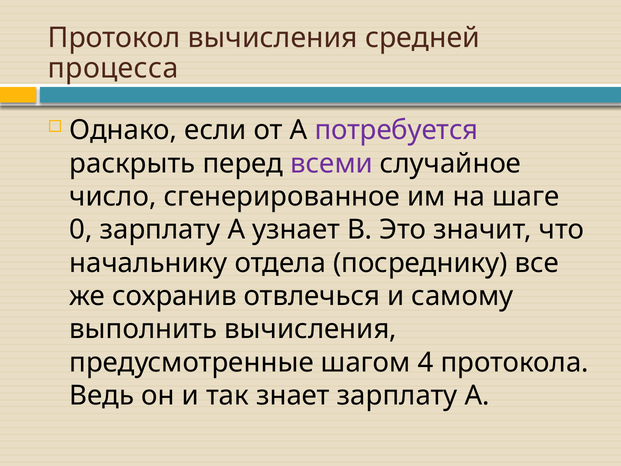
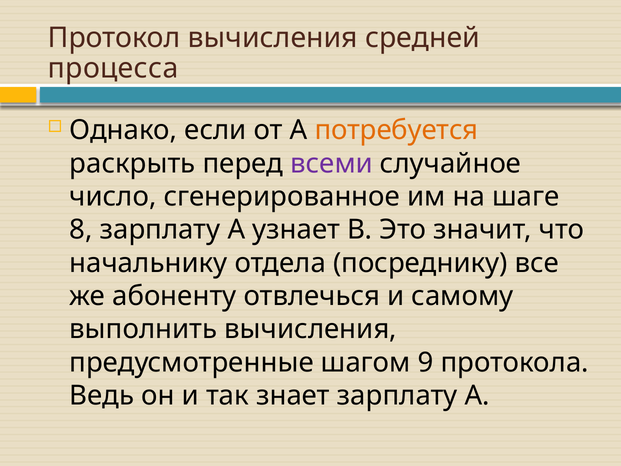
потребуется colour: purple -> orange (397, 130)
0: 0 -> 8 (81, 230)
сохранив: сохранив -> абоненту (174, 296)
4: 4 -> 9 (426, 362)
